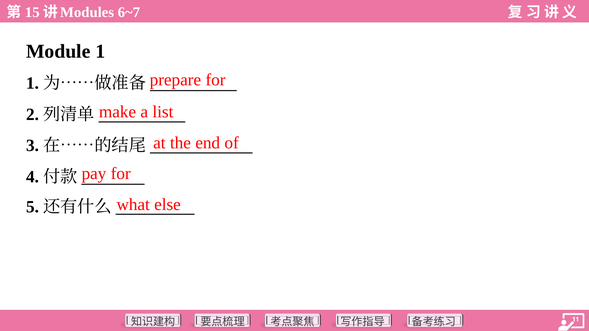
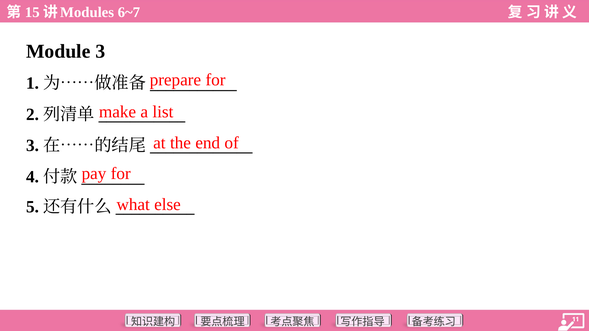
1: 1 -> 3 (100, 51)
